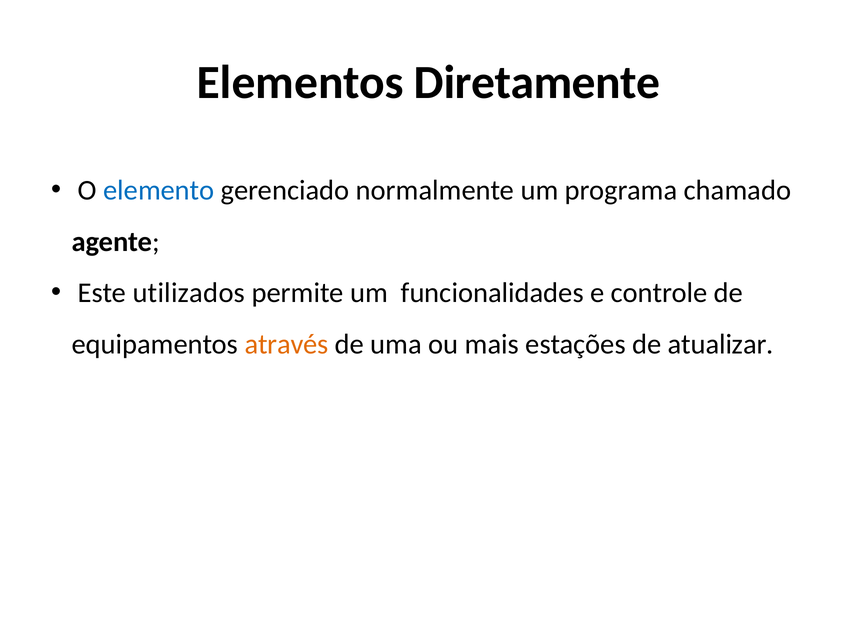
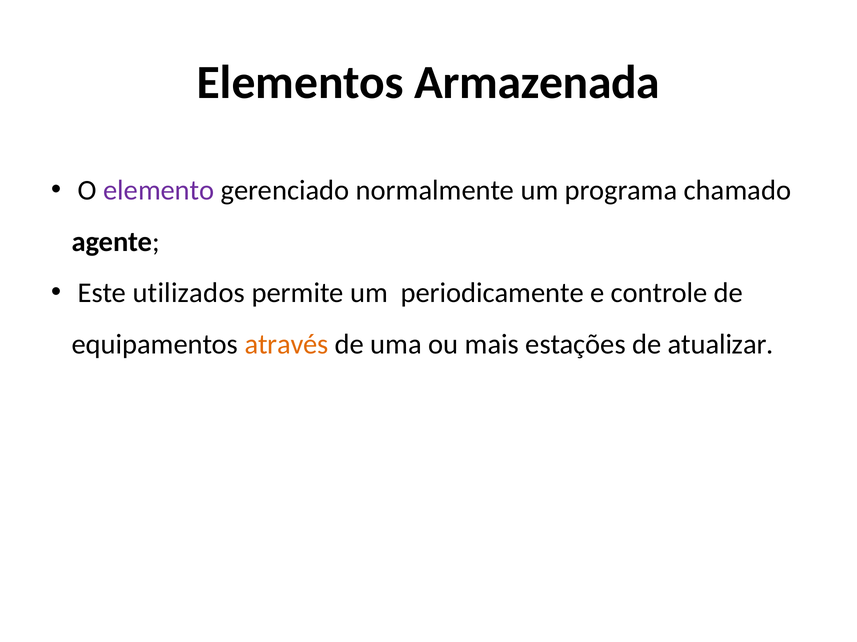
Diretamente: Diretamente -> Armazenada (537, 82)
elemento colour: blue -> purple (159, 190)
funcionalidades: funcionalidades -> periodicamente (492, 293)
